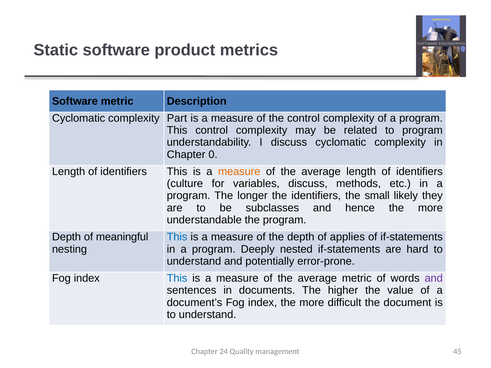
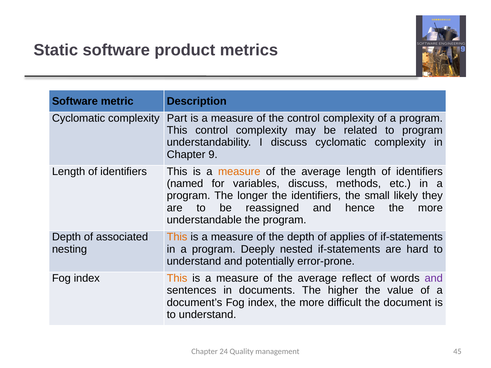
0: 0 -> 9 (213, 155)
culture: culture -> named (185, 184)
subclasses: subclasses -> reassigned (272, 208)
meaningful: meaningful -> associated (122, 237)
This colour: blue -> orange (177, 237)
This colour: blue -> orange (177, 278)
average metric: metric -> reflect (357, 278)
